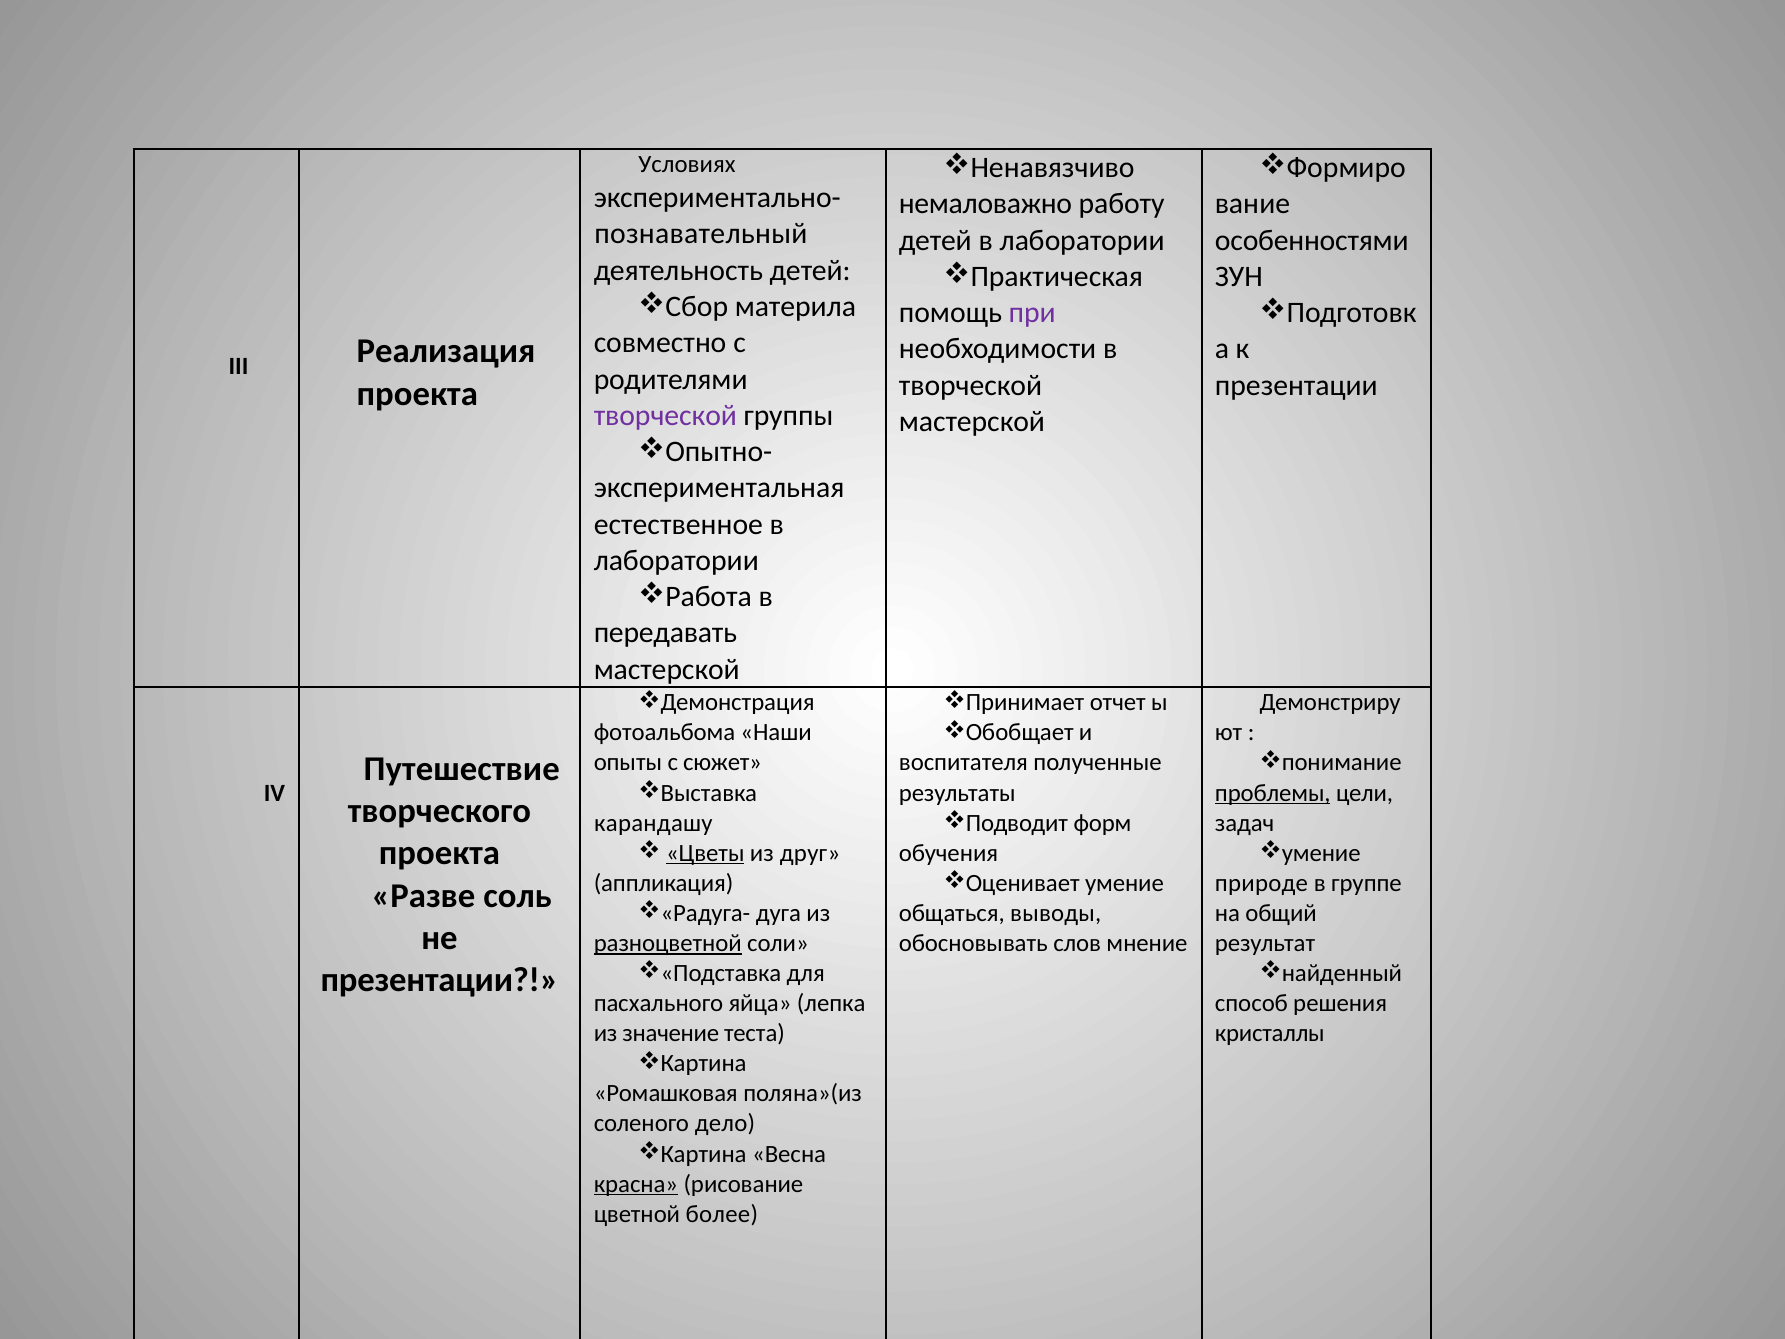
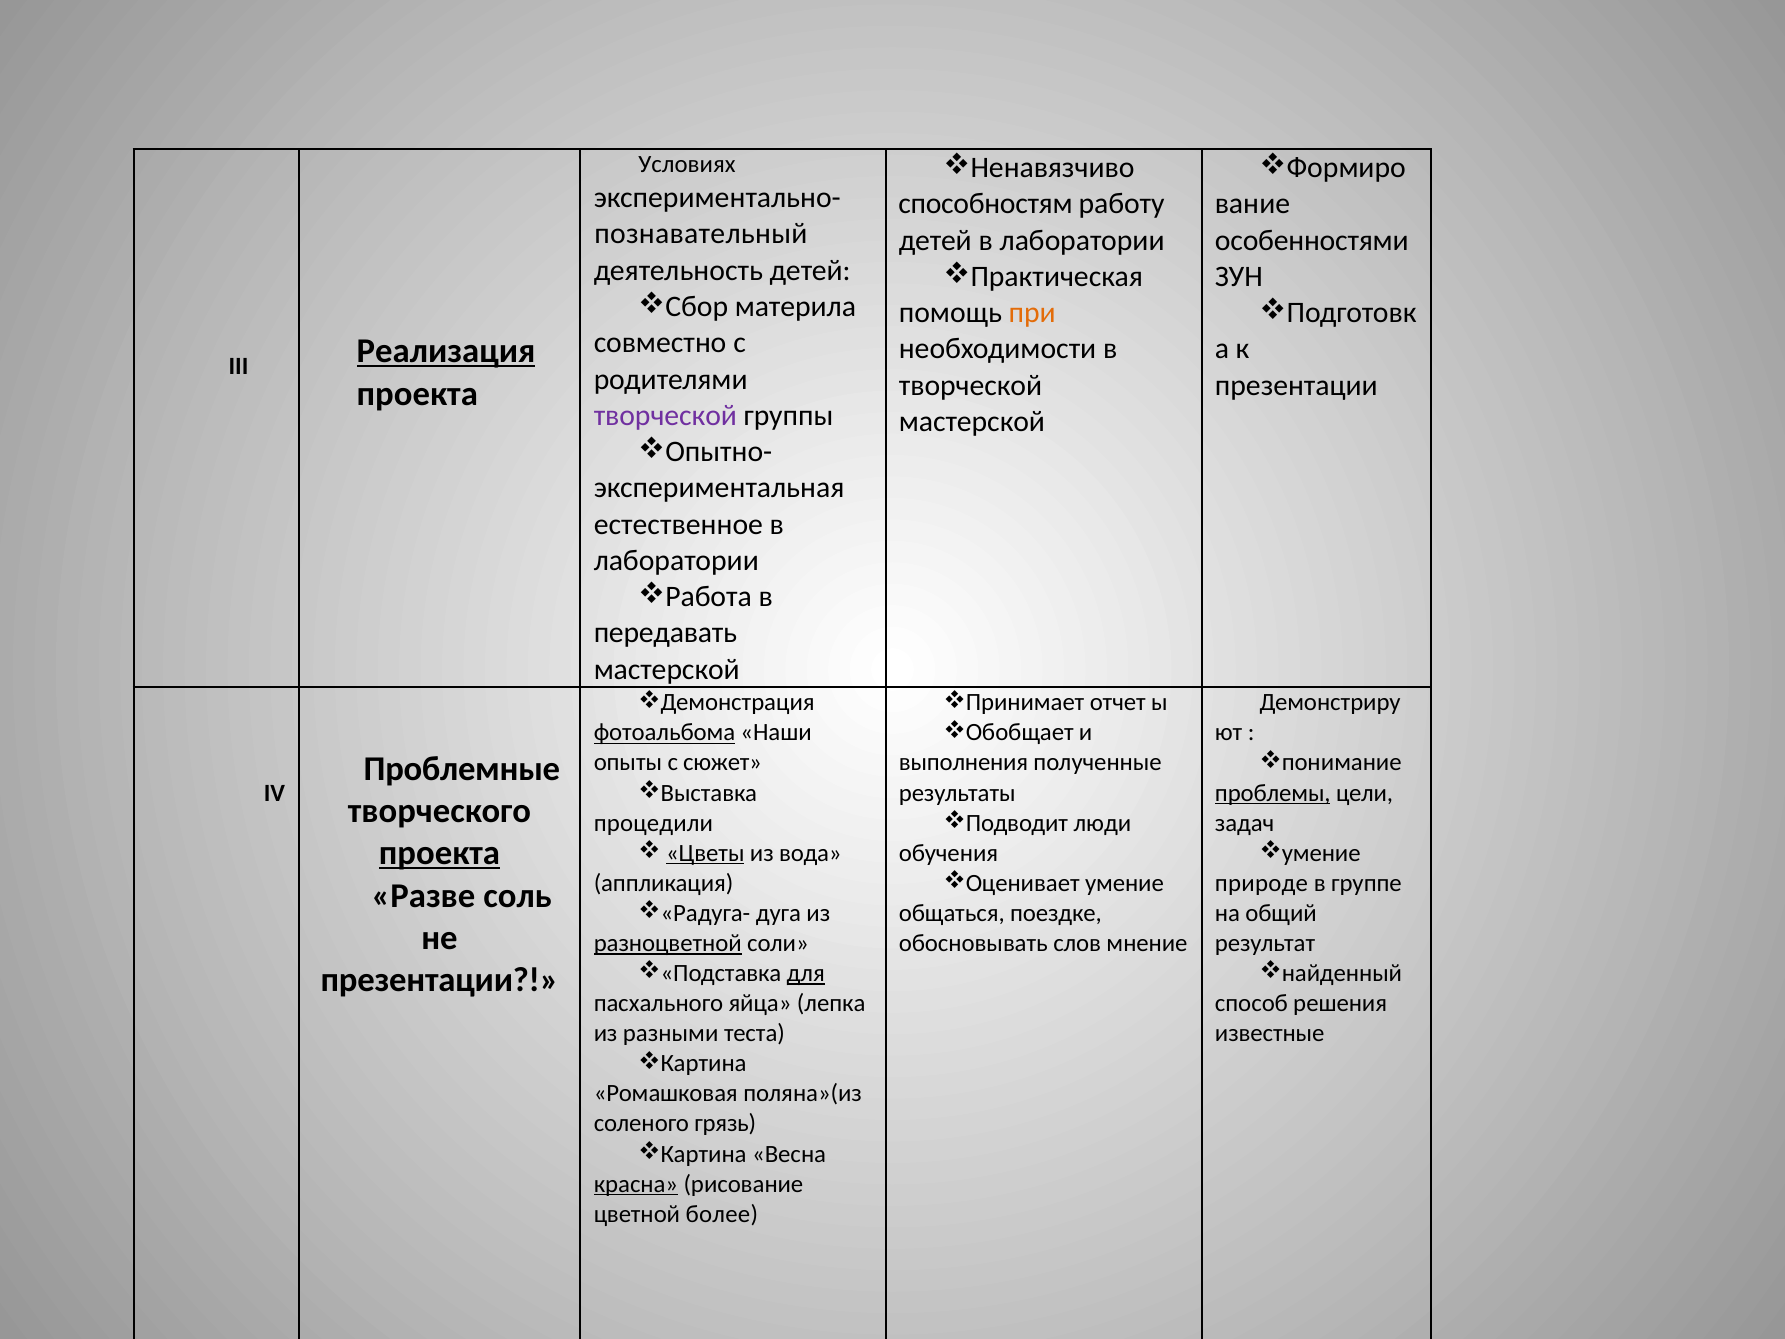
немаловажно: немаловажно -> способностям (986, 204)
при colour: purple -> orange (1032, 313)
Реализация underline: none -> present (446, 351)
фотоальбома underline: none -> present (664, 733)
воспитателя: воспитателя -> выполнения (964, 763)
Путешествие: Путешествие -> Проблемные (462, 769)
форм: форм -> люди (1102, 823)
карандашу: карандашу -> процедили (653, 823)
проекта underline: none -> present (439, 853)
друг: друг -> вода (810, 853)
выводы: выводы -> поездке (1056, 913)
для underline: none -> present (806, 973)
значение: значение -> разными (671, 1033)
кристаллы: кристаллы -> известные (1270, 1033)
дело: дело -> грязь (725, 1124)
